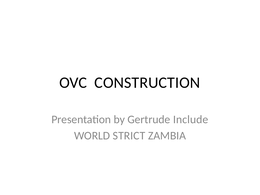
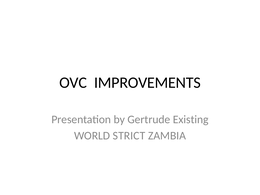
CONSTRUCTION: CONSTRUCTION -> IMPROVEMENTS (147, 83)
Include: Include -> Existing (191, 120)
